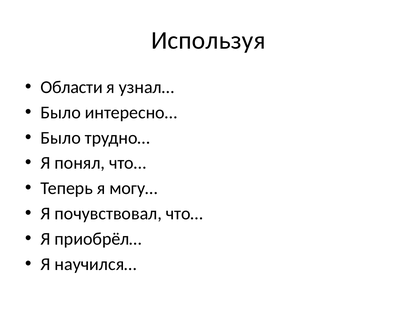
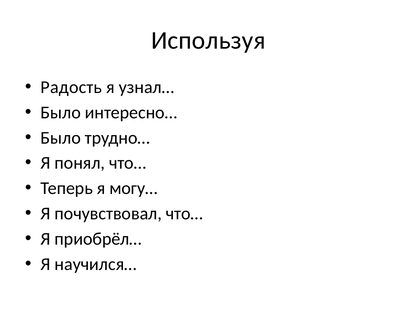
Области: Области -> Радость (71, 87)
